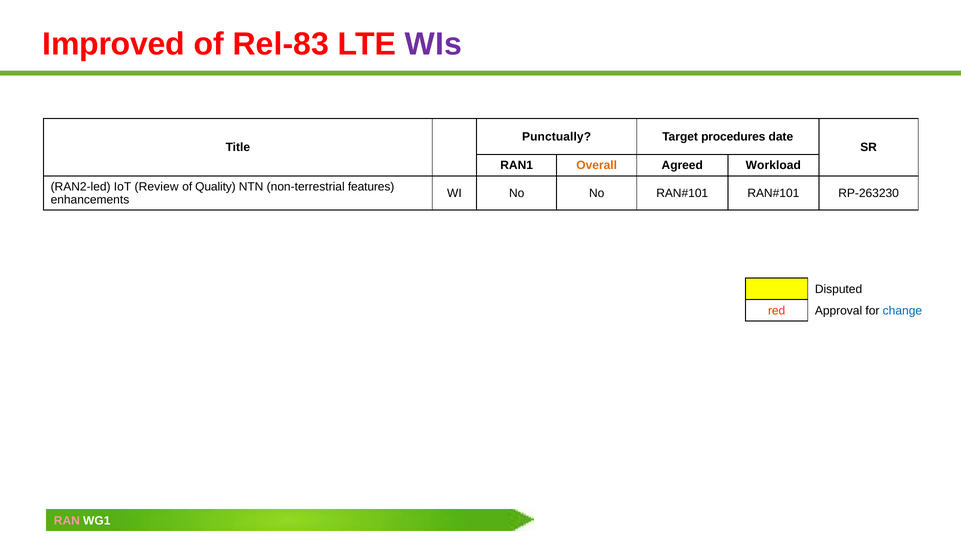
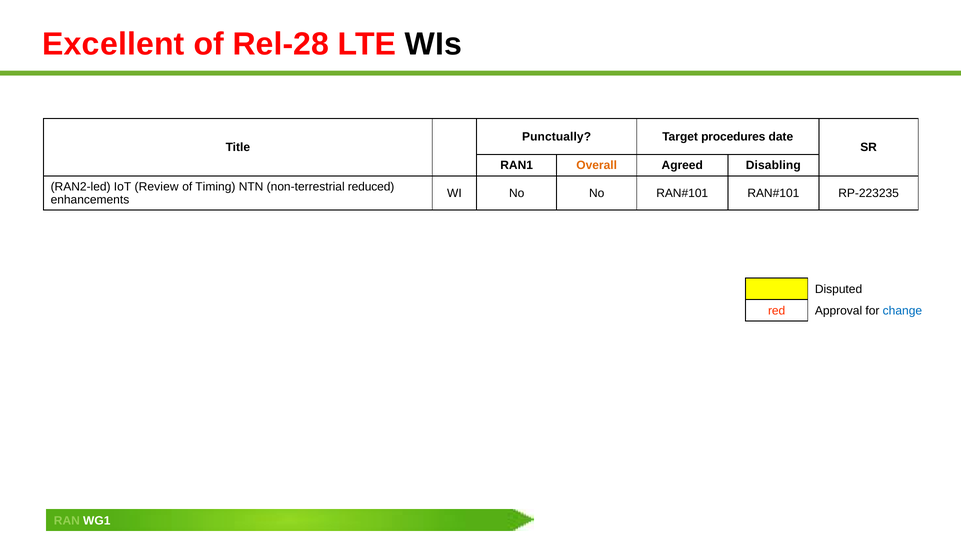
Improved: Improved -> Excellent (114, 44)
Rel-83: Rel-83 -> Rel-28 (281, 44)
WIs colour: purple -> black (433, 44)
Workload: Workload -> Disabling (773, 165)
Quality: Quality -> Timing (215, 186)
features: features -> reduced (371, 186)
RP-263230: RP-263230 -> RP-223235 (869, 193)
RAN colour: pink -> light green (67, 520)
